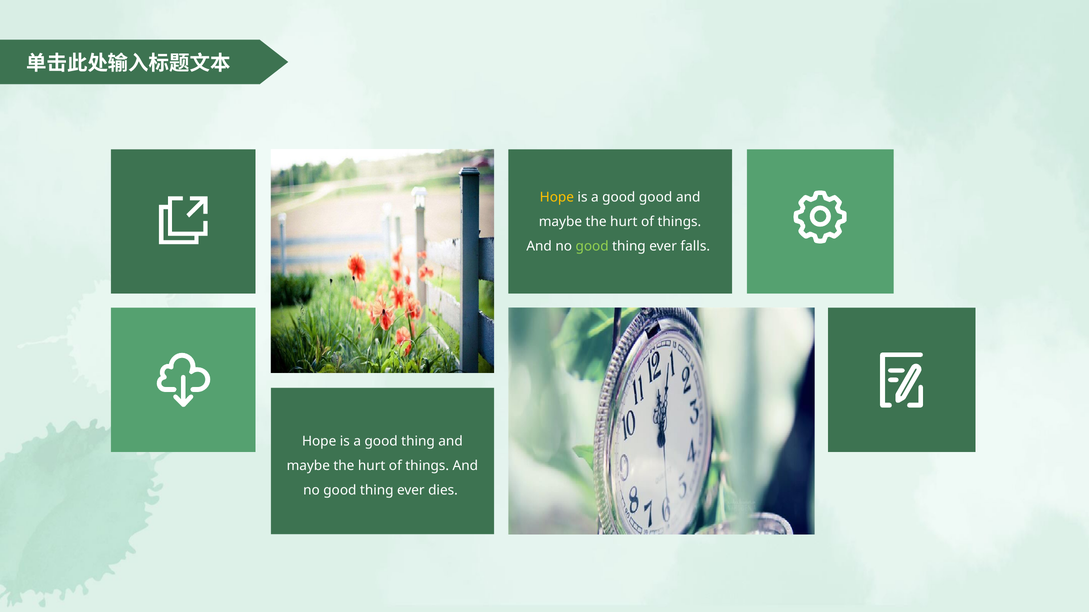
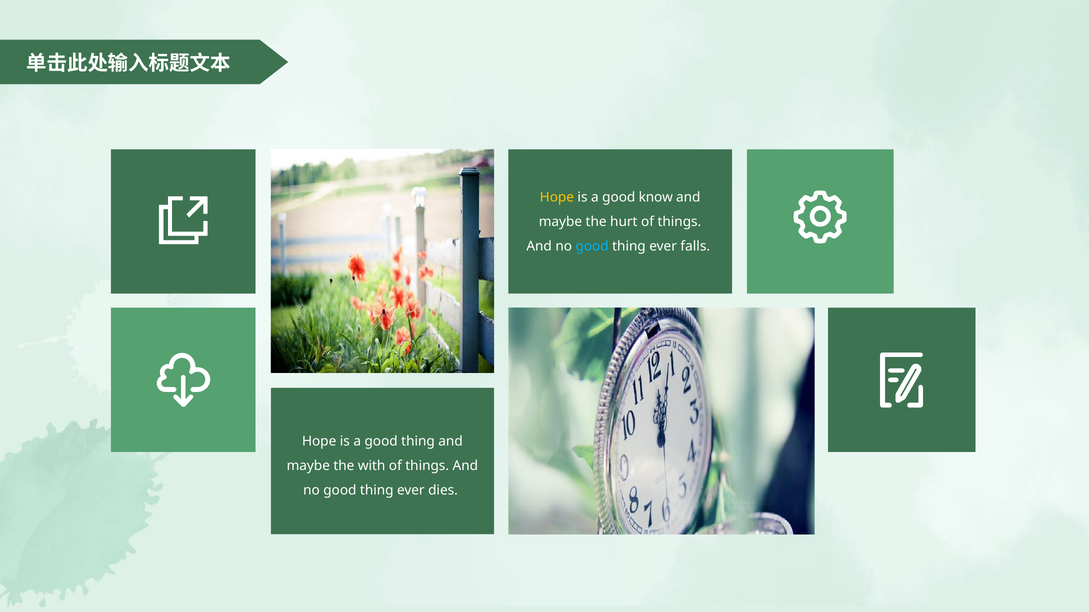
good good: good -> know (656, 198)
good colour: light green -> light blue (592, 247)
hurt: hurt -> with (372, 466)
